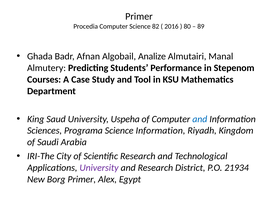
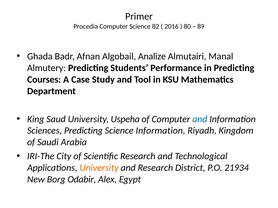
in Stepenom: Stepenom -> Predicting (234, 68)
Sciences Programa: Programa -> Predicting (83, 131)
University colour: purple -> orange (99, 168)
Borg Primer: Primer -> Odabir (82, 180)
